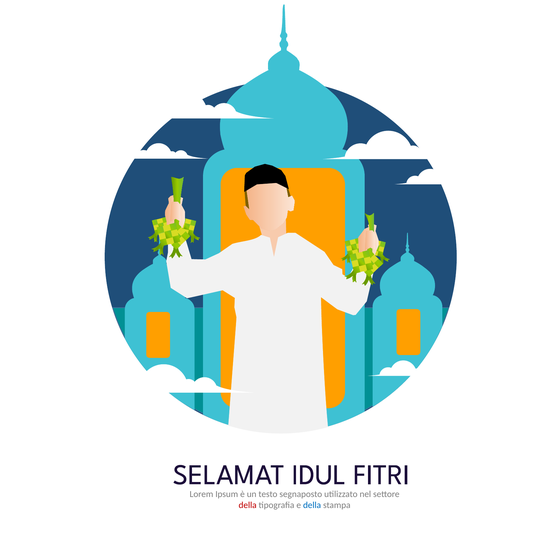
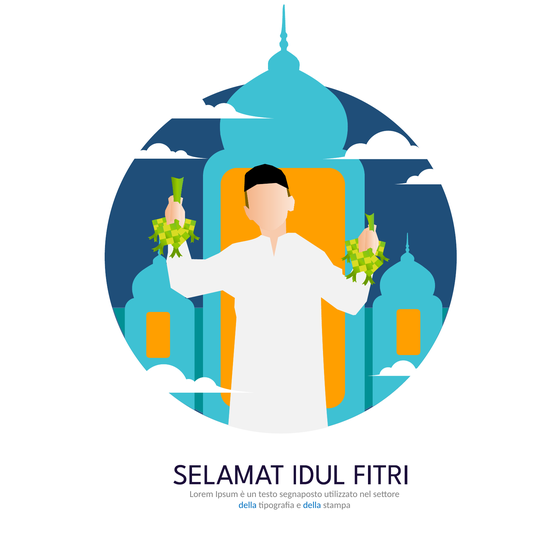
della colour: red -> blue (248, 505)
